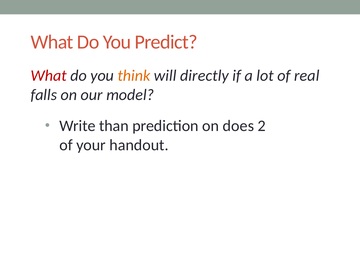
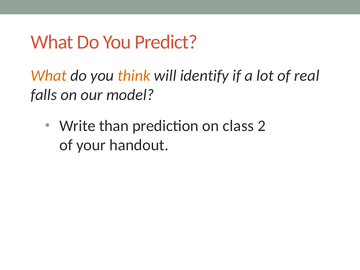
What colour: red -> orange (49, 76)
directly: directly -> identify (204, 76)
does: does -> class (238, 126)
